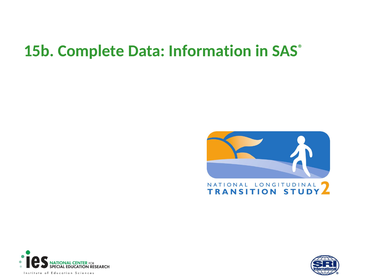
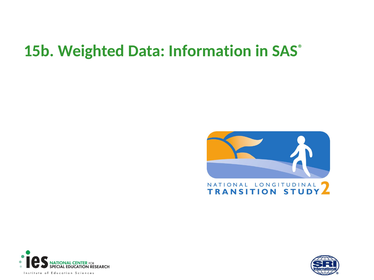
Complete: Complete -> Weighted (91, 51)
